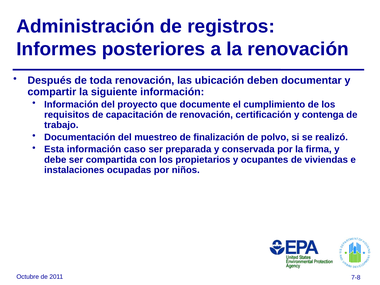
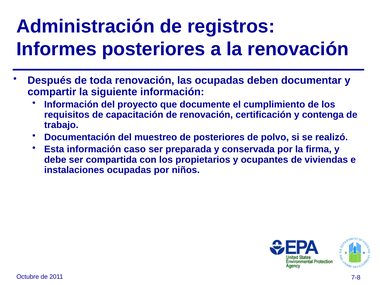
las ubicación: ubicación -> ocupadas (220, 80)
de finalización: finalización -> posteriores (219, 137)
